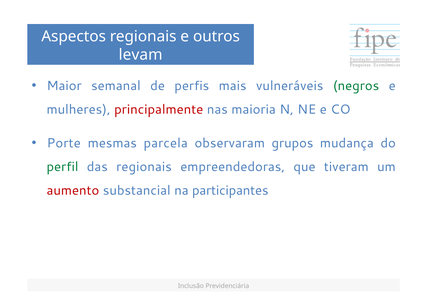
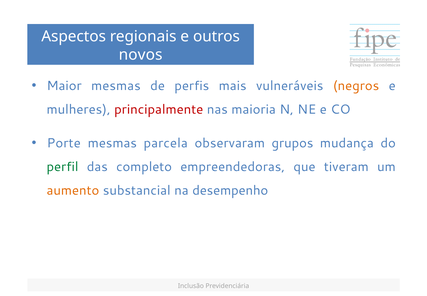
levam: levam -> novos (141, 55)
Maior semanal: semanal -> mesmas (116, 86)
negros colour: green -> orange (356, 86)
das regionais: regionais -> completo (144, 167)
aumento colour: red -> orange (73, 190)
participantes: participantes -> desempenho (230, 190)
